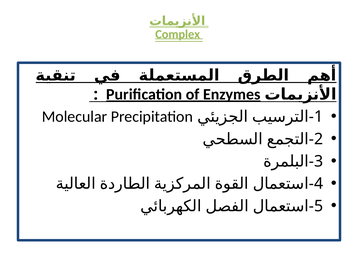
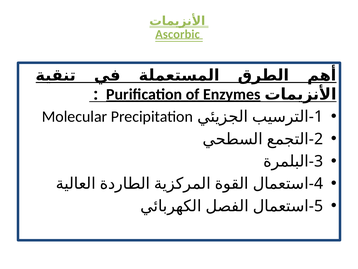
Complex: Complex -> Ascorbic (178, 34)
